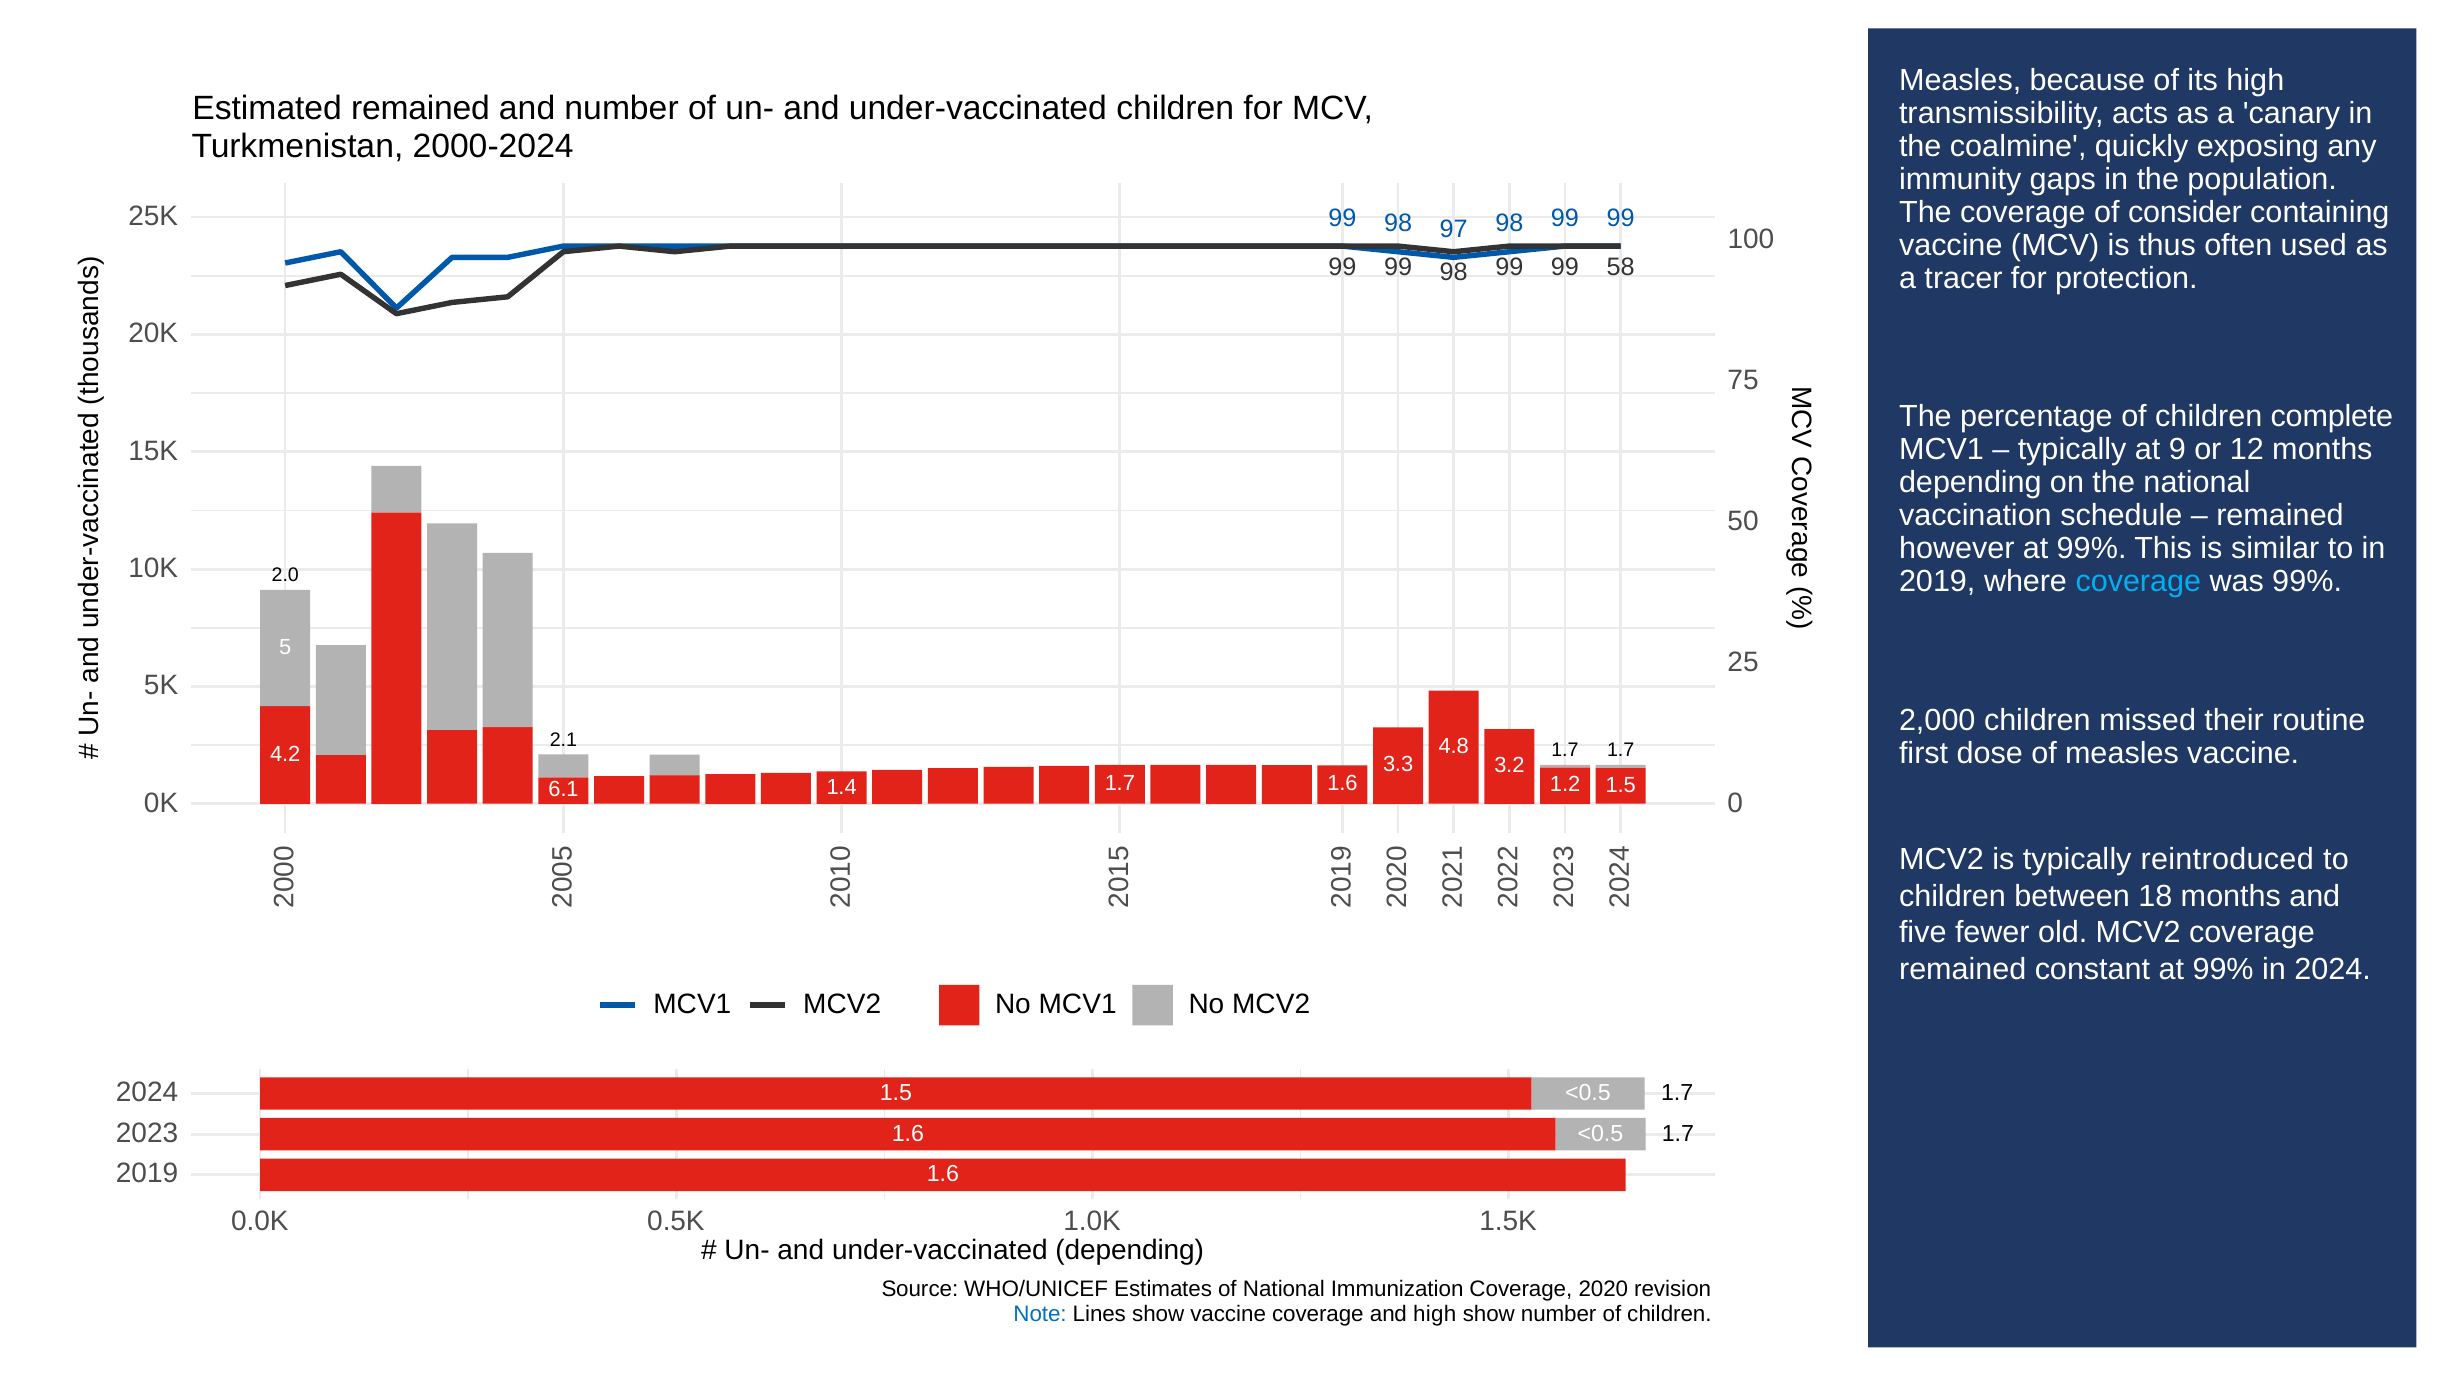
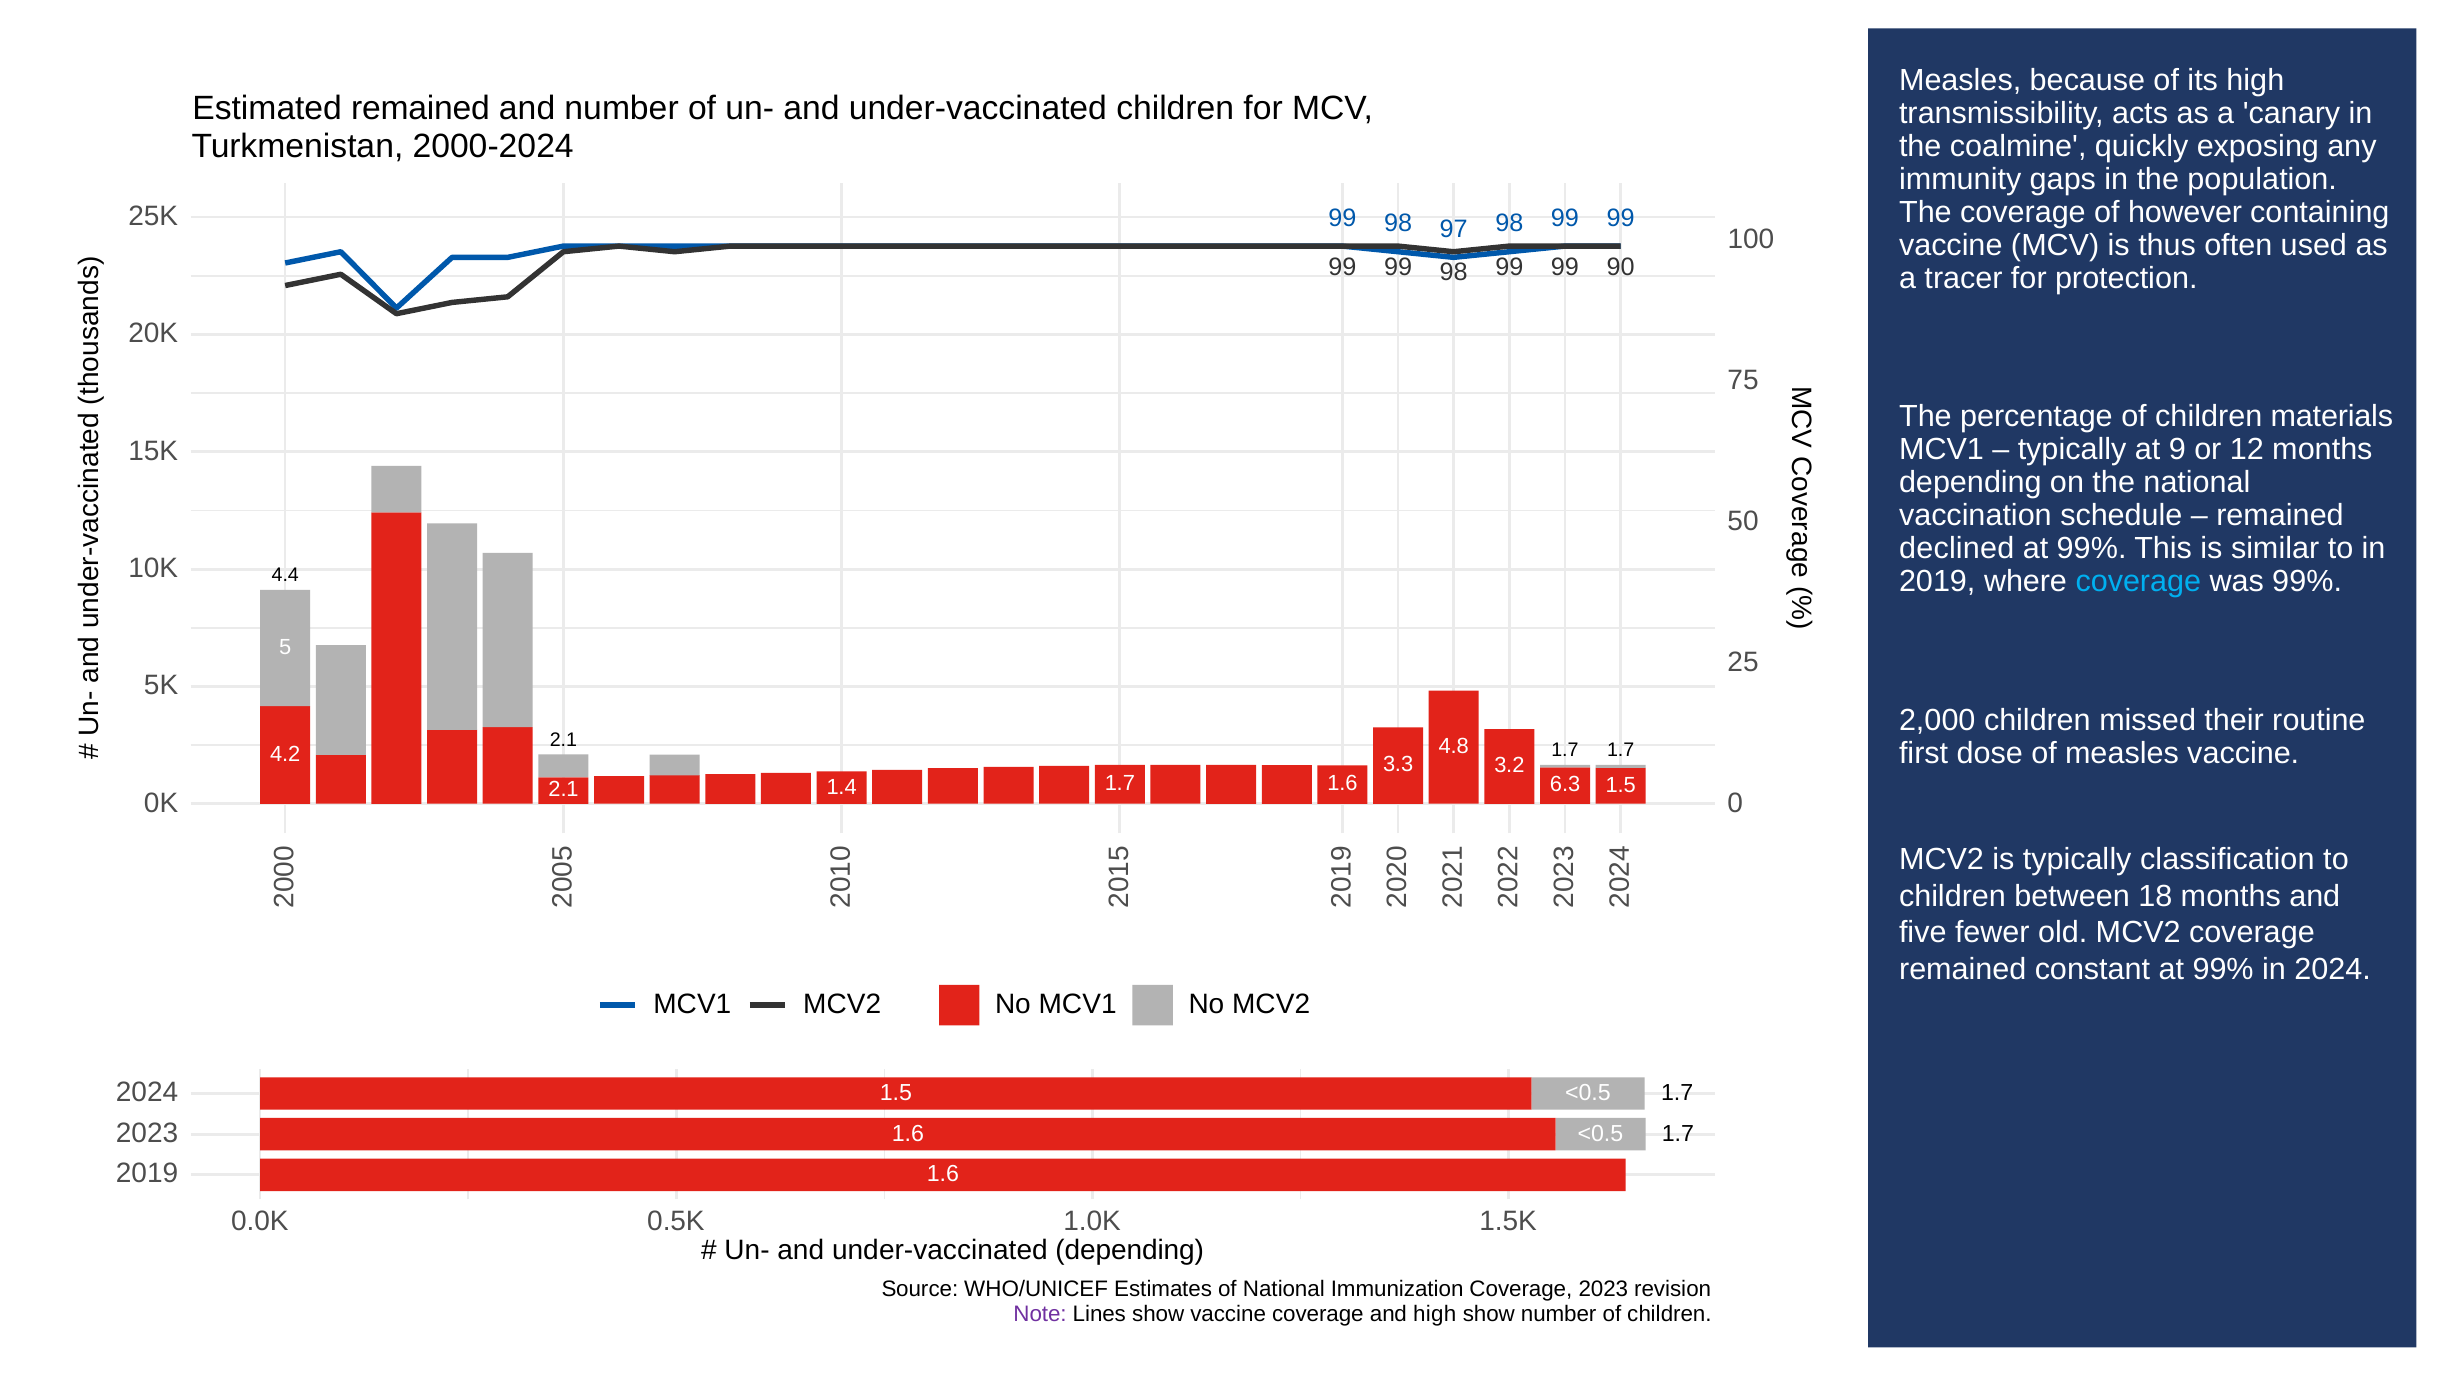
consider: consider -> however (2185, 213)
58: 58 -> 90 (1621, 267)
complete: complete -> materials (2332, 417)
however: however -> declined (1957, 549)
2.0: 2.0 -> 4.4 (285, 575)
1.2: 1.2 -> 6.3 (1565, 785)
6.1: 6.1 -> 2.1 (564, 790)
reintroduced: reintroduced -> classification (2227, 860)
Coverage 2020: 2020 -> 2023 (1603, 1290)
Note colour: blue -> purple (1040, 1314)
